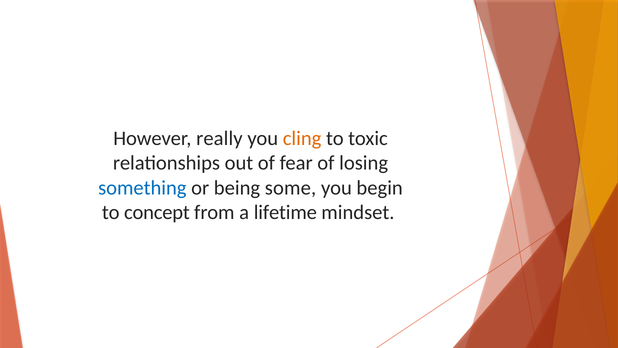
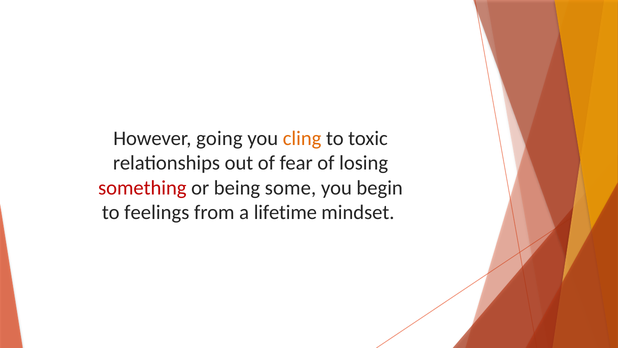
really: really -> going (219, 138)
something colour: blue -> red (142, 188)
concept: concept -> feelings (157, 212)
